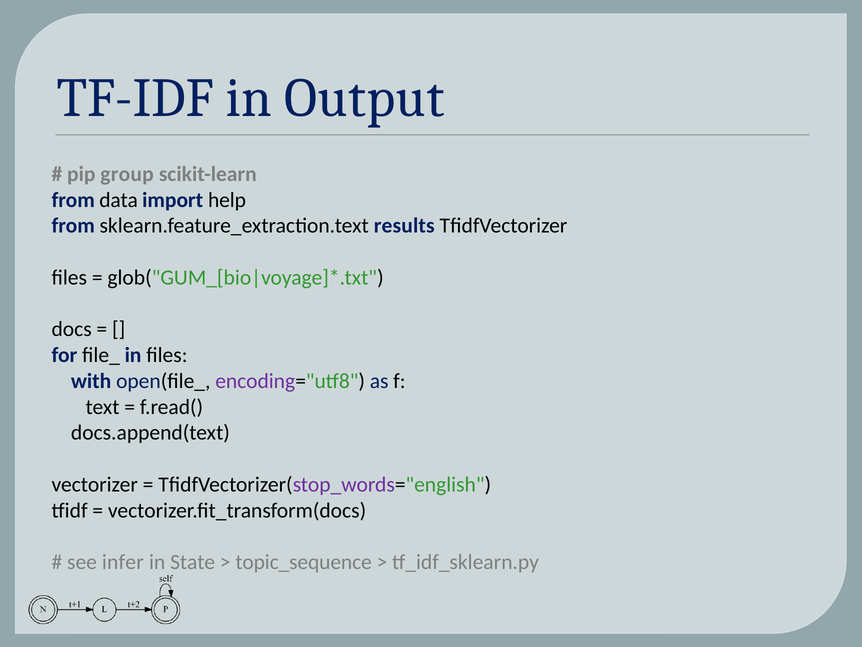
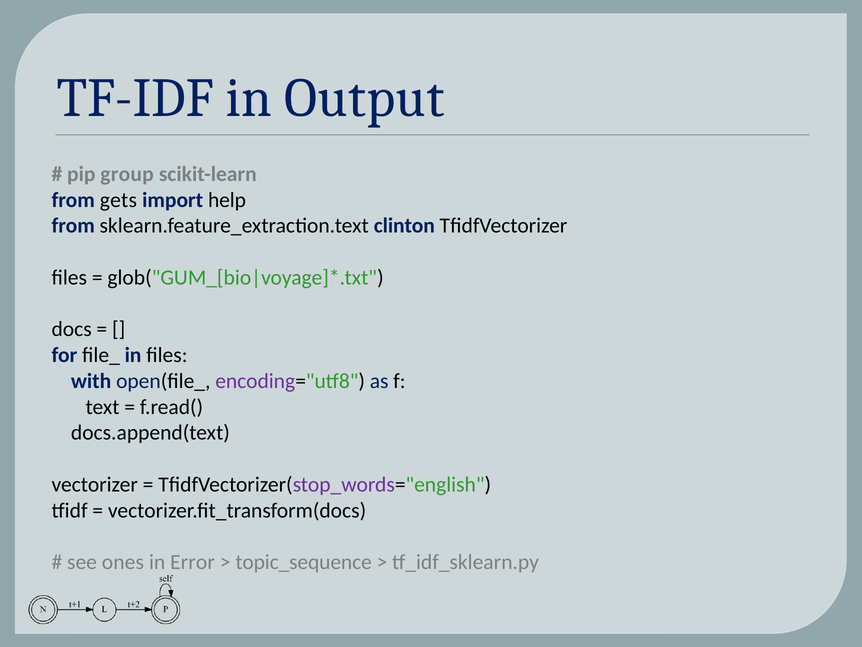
data: data -> gets (118, 200)
results: results -> clinton (404, 226)
infer: infer -> ones (123, 562)
State: State -> Error (193, 562)
